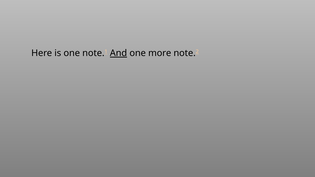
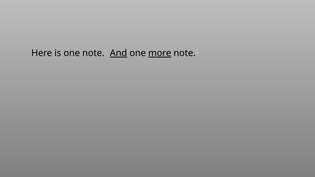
more underline: none -> present (160, 53)
